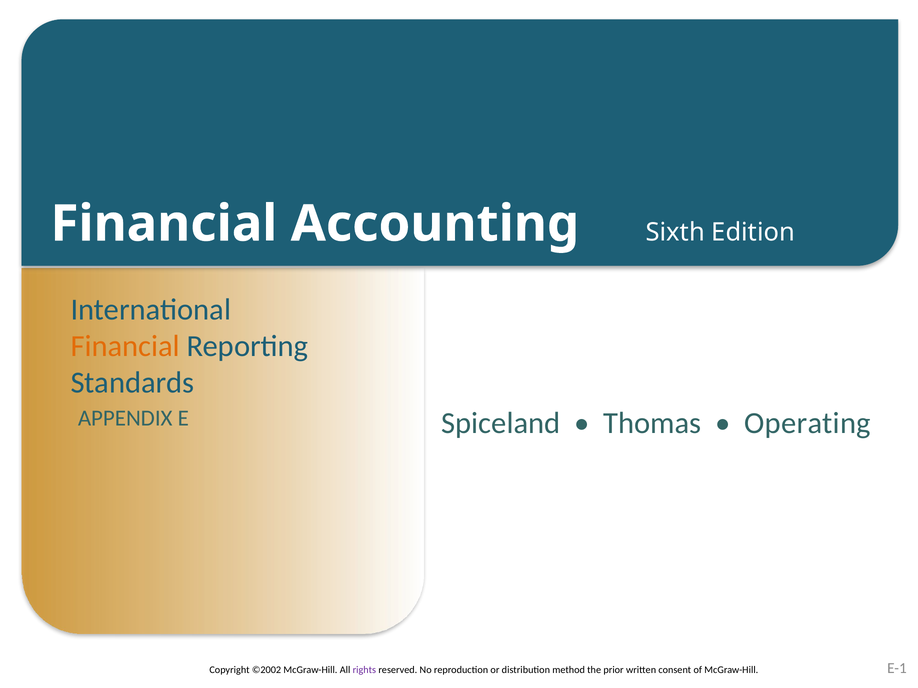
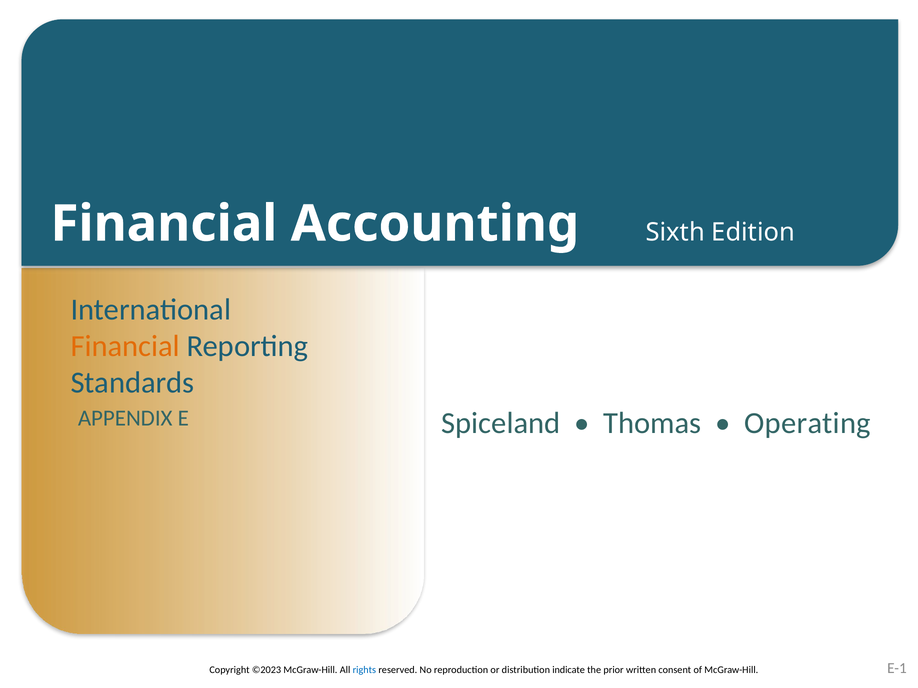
©2002: ©2002 -> ©2023 (267, 670)
rights colour: purple -> blue (364, 670)
method: method -> indicate (569, 670)
